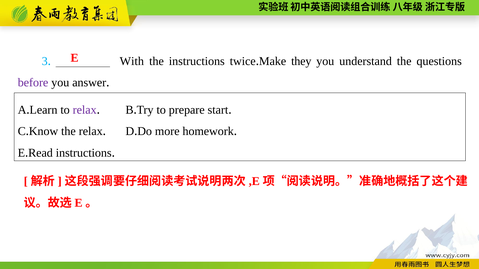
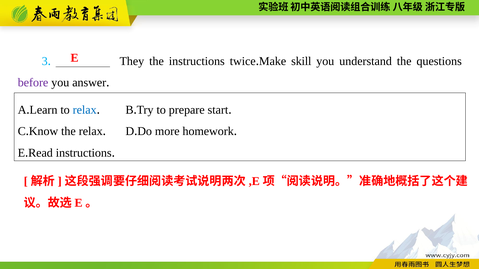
With: With -> They (132, 61)
they: they -> skill (301, 61)
relax colour: purple -> blue (85, 110)
